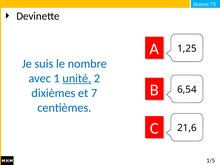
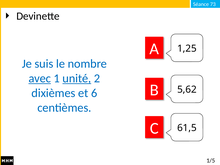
avec underline: none -> present (40, 78)
6,54: 6,54 -> 5,62 (187, 90)
7: 7 -> 6 (94, 93)
21,6: 21,6 -> 61,5 (187, 128)
